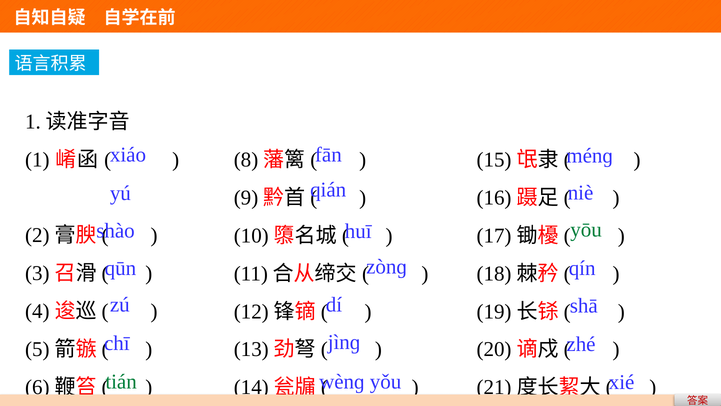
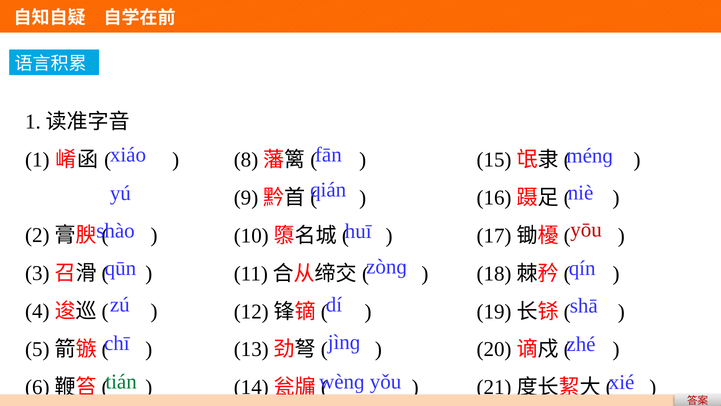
yōu colour: green -> red (586, 229)
